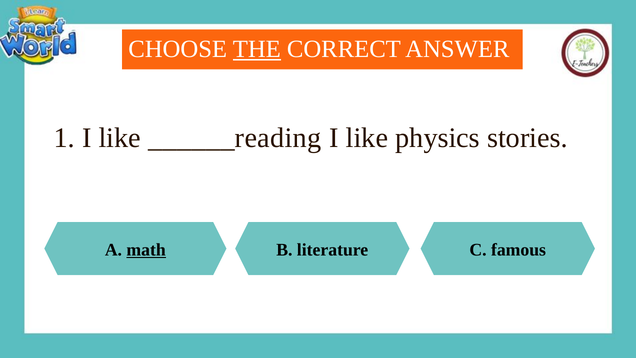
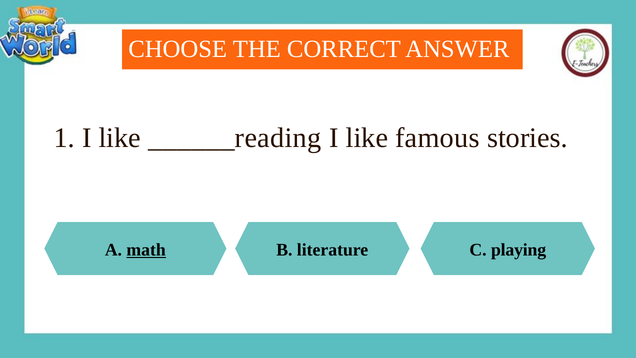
THE underline: present -> none (257, 49)
physics: physics -> famous (437, 138)
famous: famous -> playing (519, 250)
